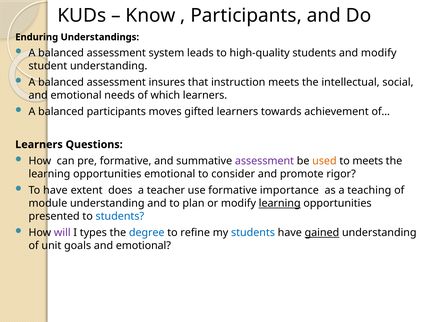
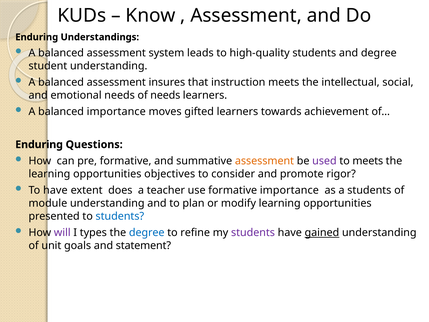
Participants: Participants -> Assessment (246, 16)
and modify: modify -> degree (379, 53)
of which: which -> needs (165, 95)
balanced participants: participants -> importance (116, 112)
Learners: Learners -> Enduring (39, 144)
assessment colour: purple -> orange (264, 161)
used colour: orange -> purple (324, 161)
opportunities emotional: emotional -> objectives (170, 174)
a teaching: teaching -> students (369, 190)
learning underline: present -> none (280, 203)
students colour: blue -> purple (253, 232)
goals and emotional: emotional -> statement (143, 245)
